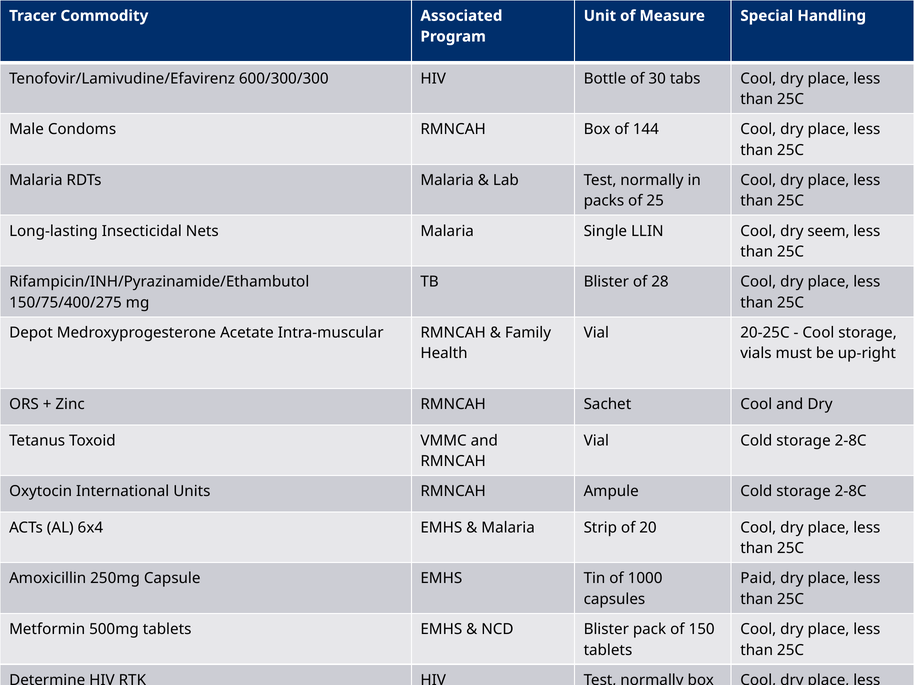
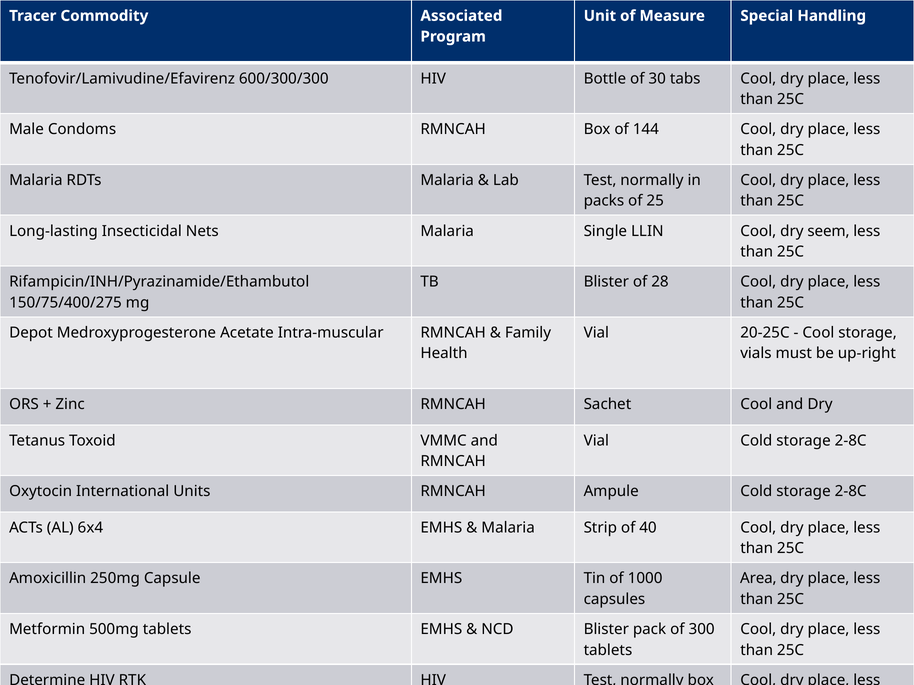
20: 20 -> 40 (648, 528)
Paid: Paid -> Area (758, 579)
150: 150 -> 300 (702, 630)
